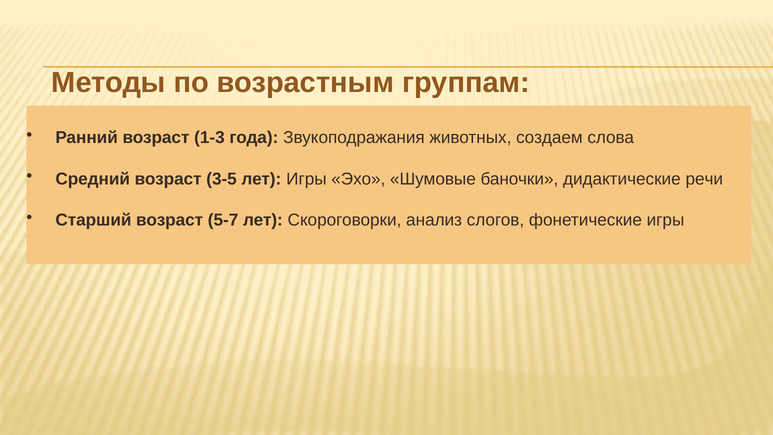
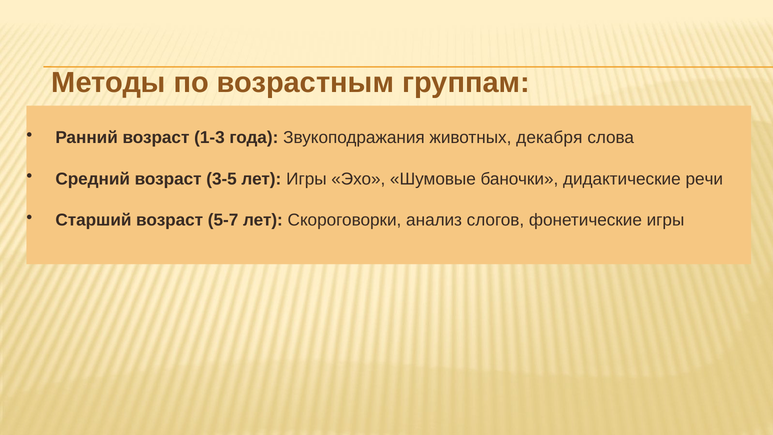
создаем: создаем -> декабря (549, 138)
